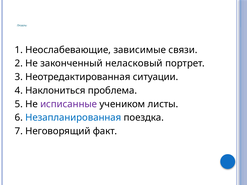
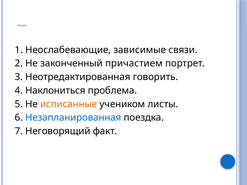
неласковый: неласковый -> причастием (134, 64)
ситуации: ситуации -> говорить (155, 77)
исписанные colour: purple -> orange (69, 104)
